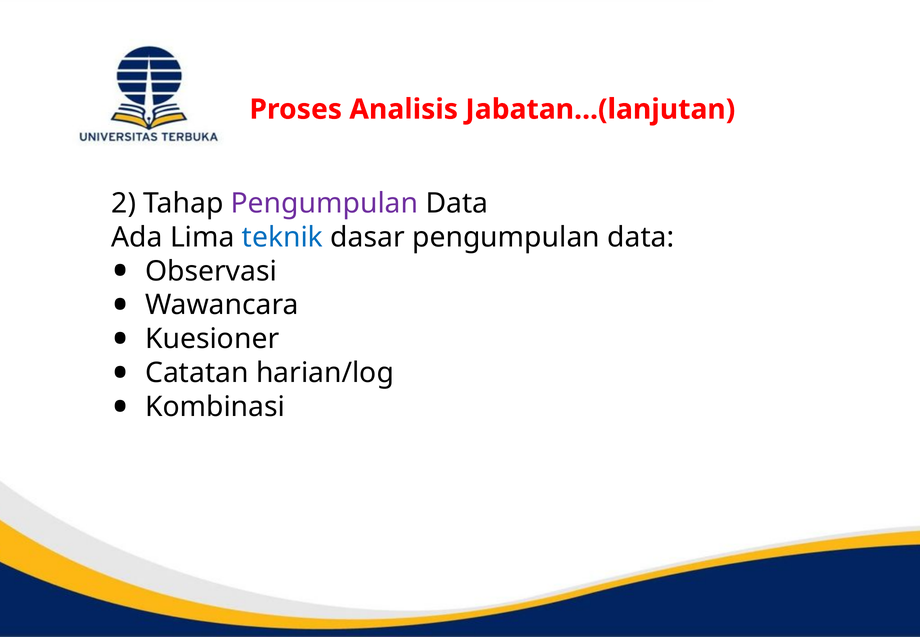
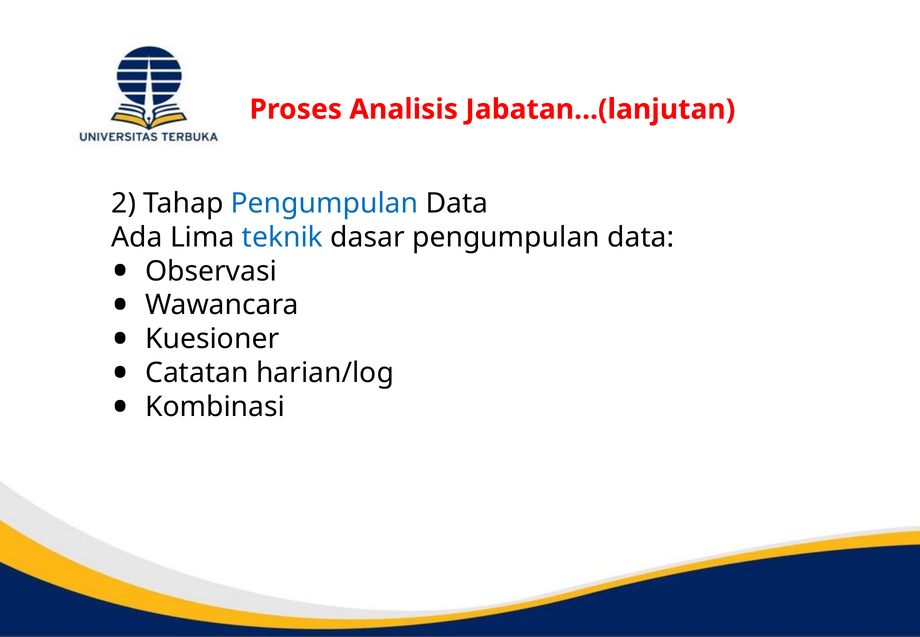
Pengumpulan colour: purple -> blue (325, 203)
